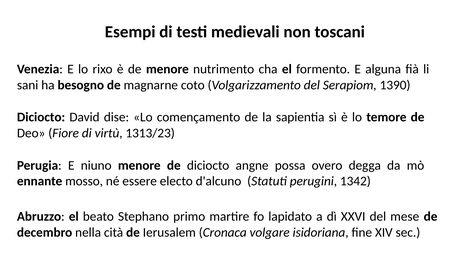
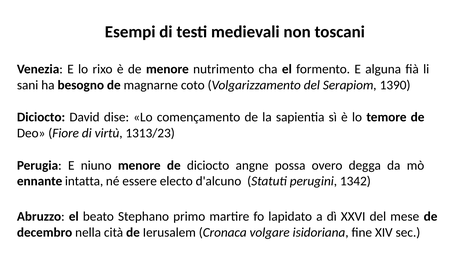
mosso: mosso -> intatta (84, 181)
